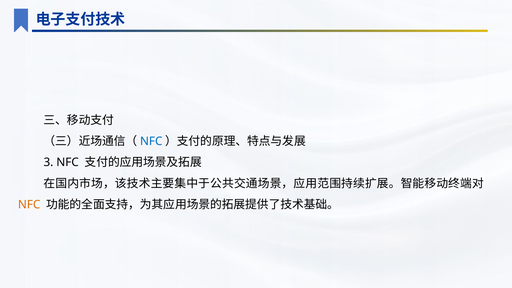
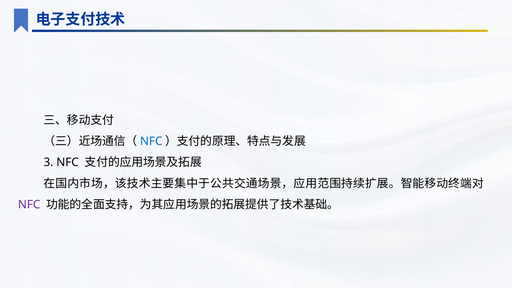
NFC colour: orange -> purple (29, 205)
